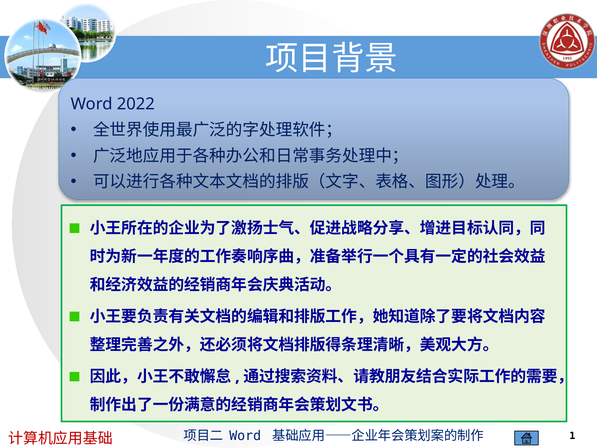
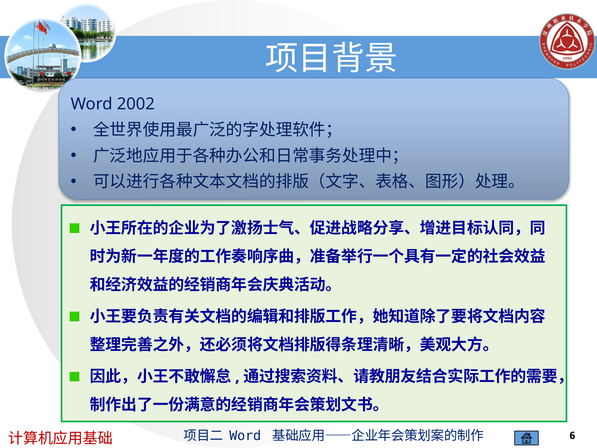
2022: 2022 -> 2002 (136, 104)
1: 1 -> 6 (572, 436)
